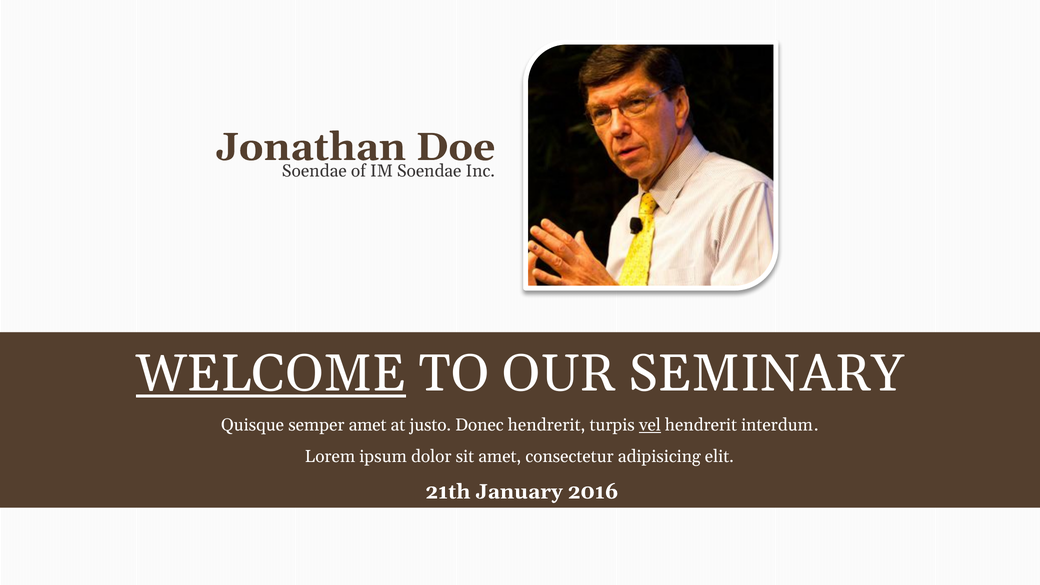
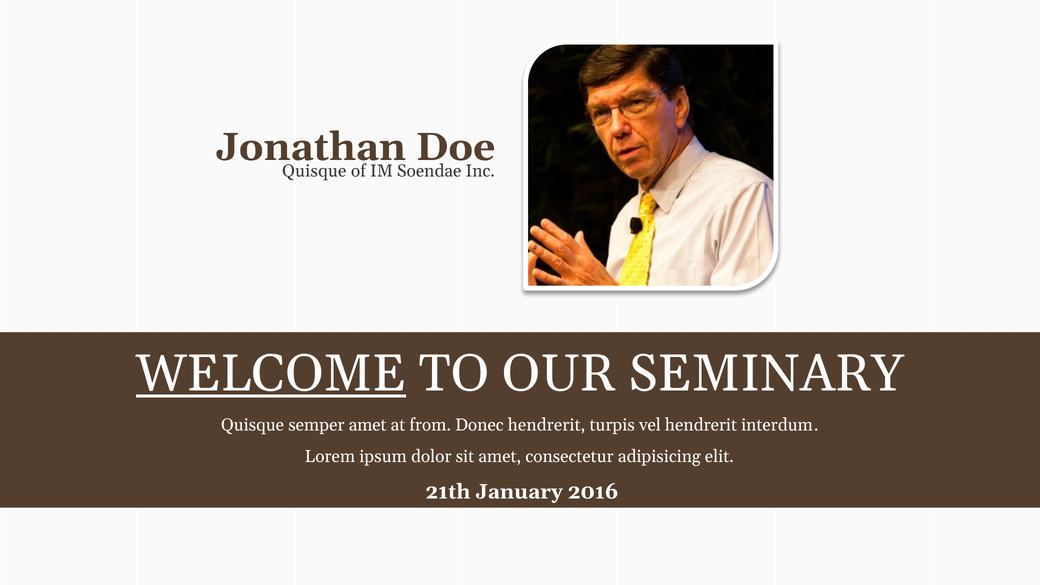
Soendae: Soendae -> Quisque (314, 171)
justo: justo -> from (430, 425)
vel underline: present -> none (650, 425)
